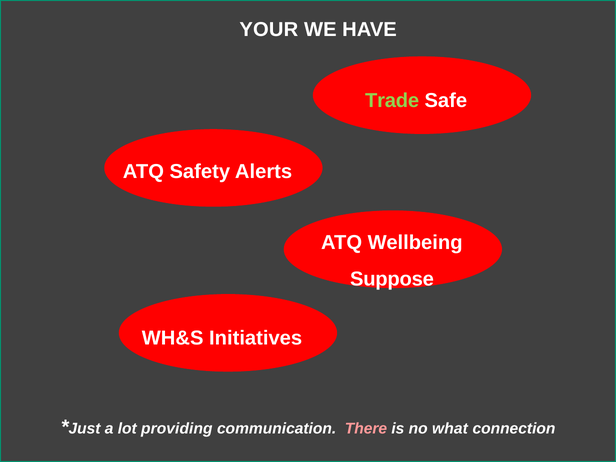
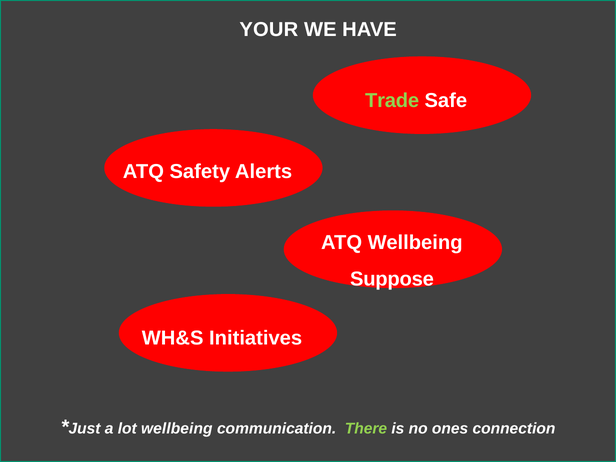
lot providing: providing -> wellbeing (177, 429)
There colour: pink -> light green (366, 429)
what: what -> ones (450, 429)
